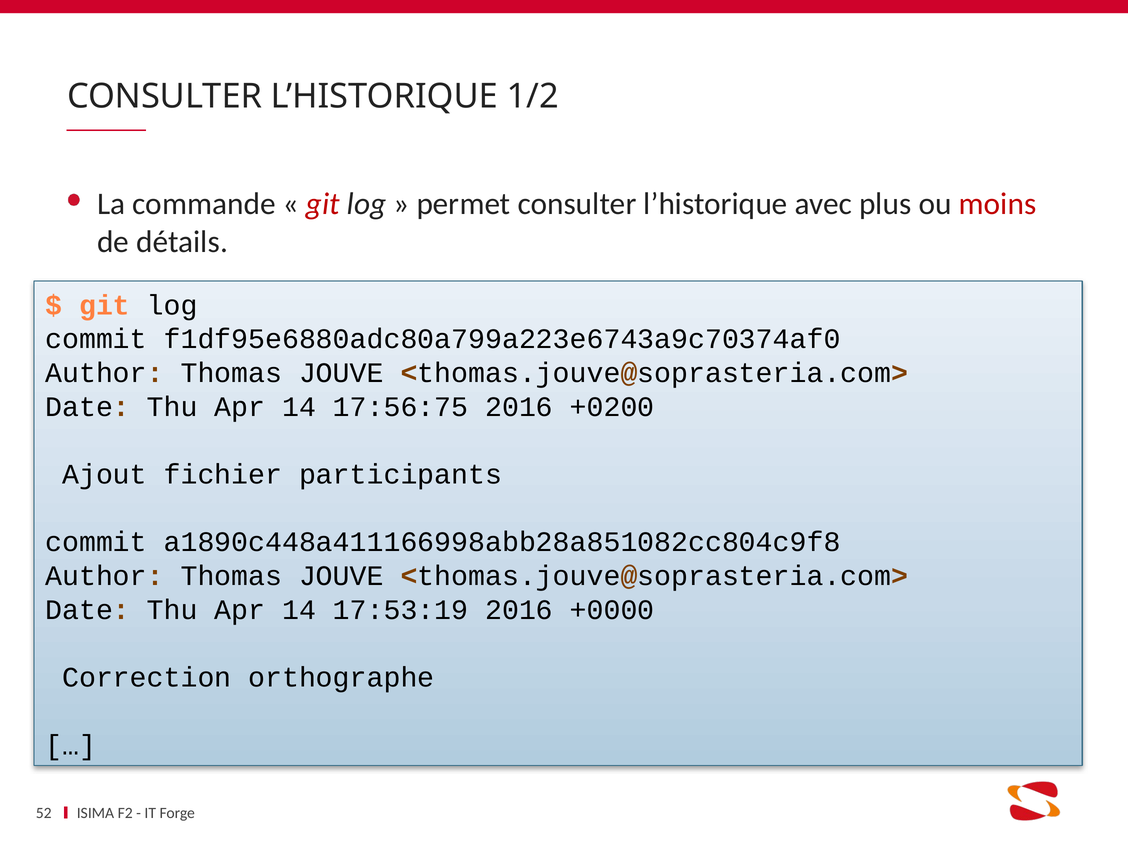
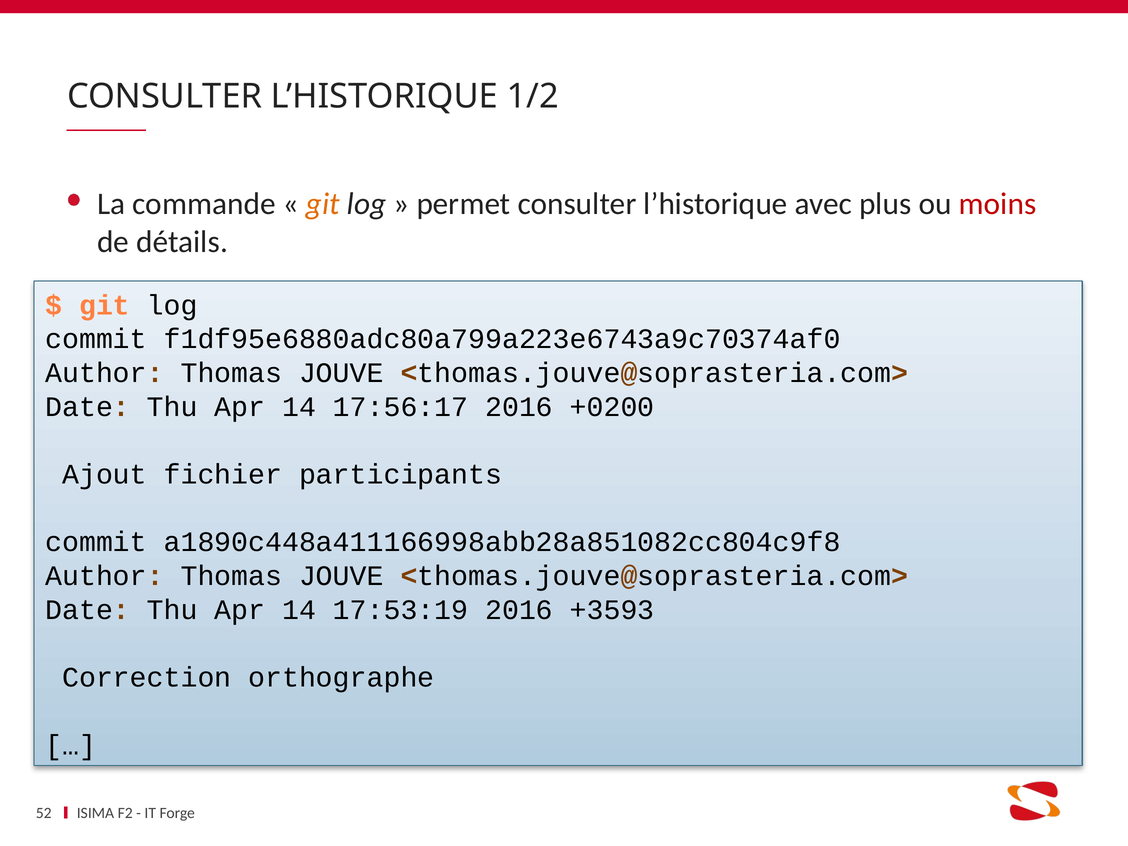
git colour: red -> orange (323, 204)
17:56:75: 17:56:75 -> 17:56:17 (401, 407)
+0000: +0000 -> +3593 (612, 610)
